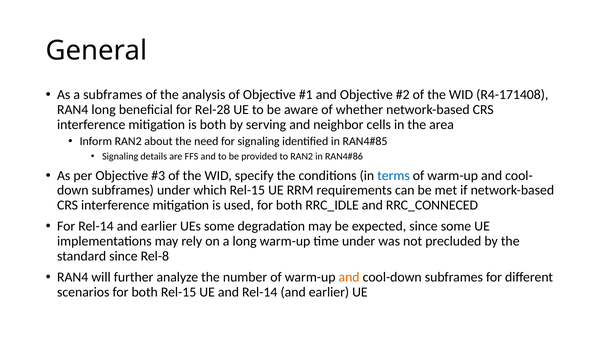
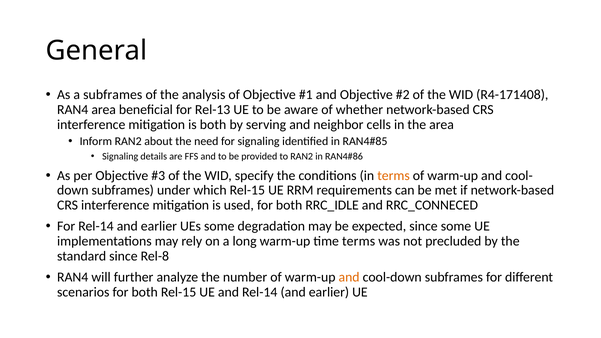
RAN4 long: long -> area (104, 110)
Rel-28: Rel-28 -> Rel-13 (213, 110)
terms colour: blue -> orange (394, 176)
time under: under -> terms (359, 241)
